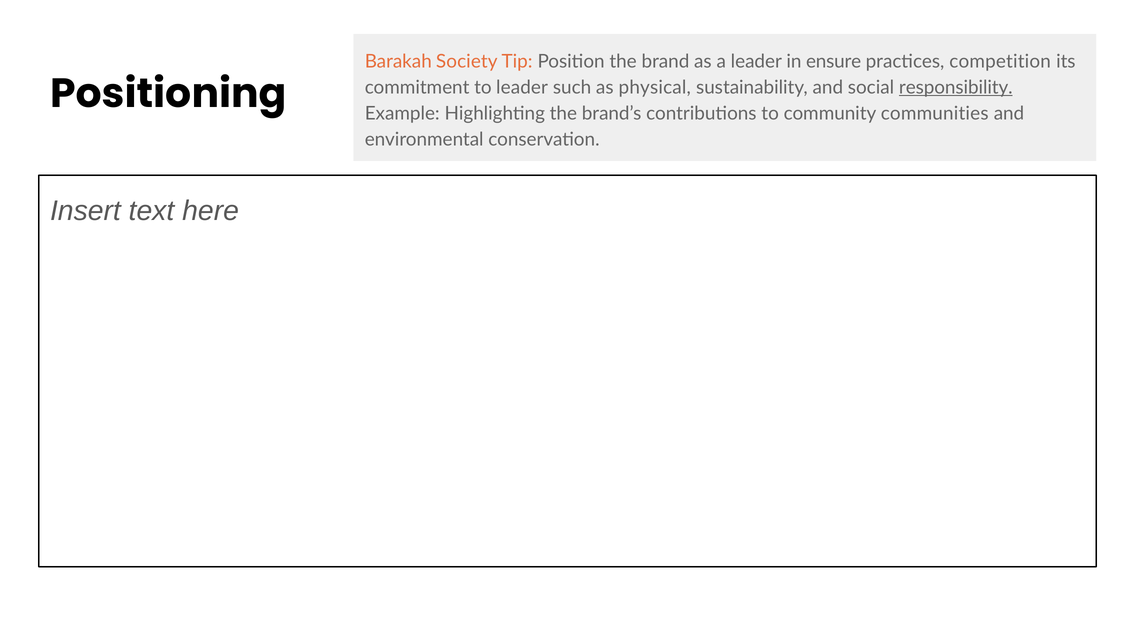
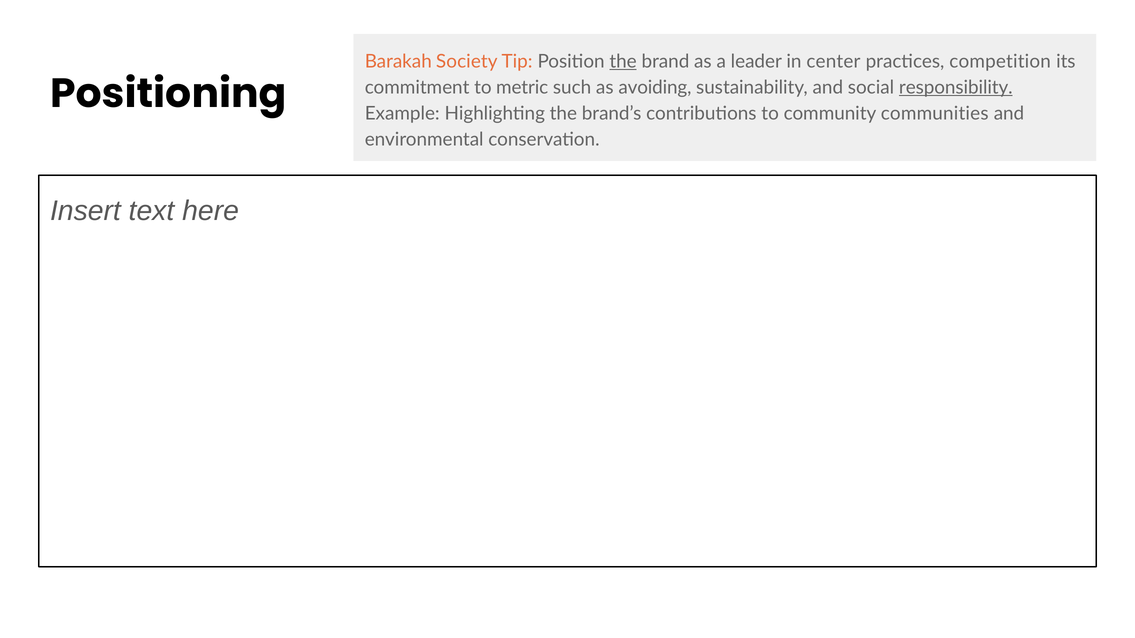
the underline: none -> present (623, 61)
ensure: ensure -> center (833, 61)
to leader: leader -> metric (522, 88)
physical: physical -> avoiding (655, 88)
